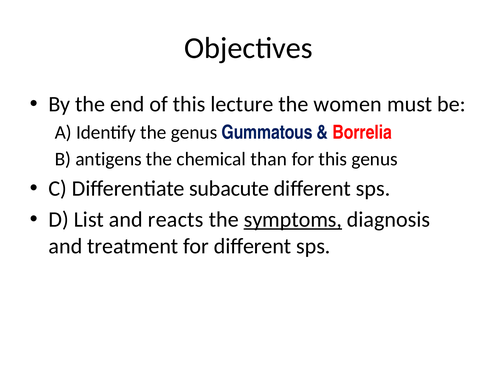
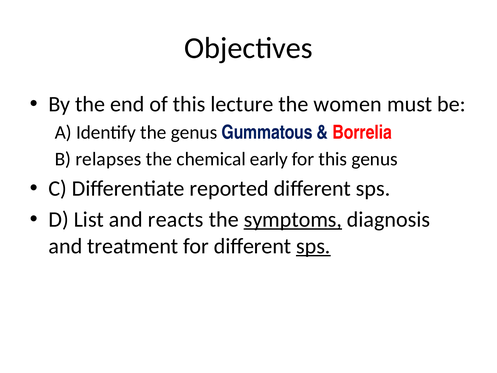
antigens: antigens -> relapses (108, 159)
than: than -> early (269, 159)
subacute: subacute -> reported (229, 188)
sps underline: none -> present (313, 246)
